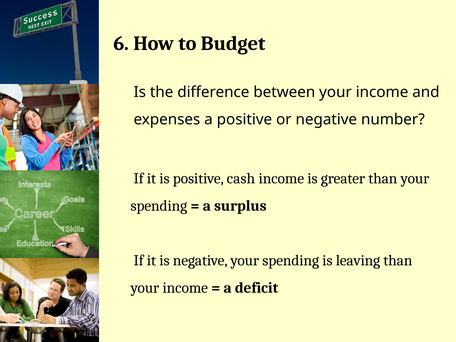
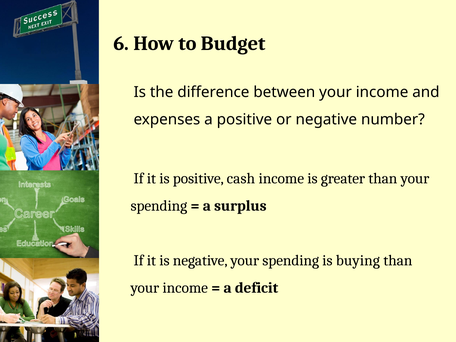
leaving: leaving -> buying (358, 260)
